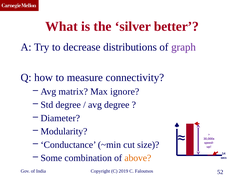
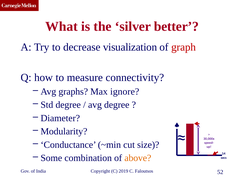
distributions: distributions -> visualization (130, 47)
graph colour: purple -> red (184, 47)
matrix: matrix -> graphs (73, 92)
